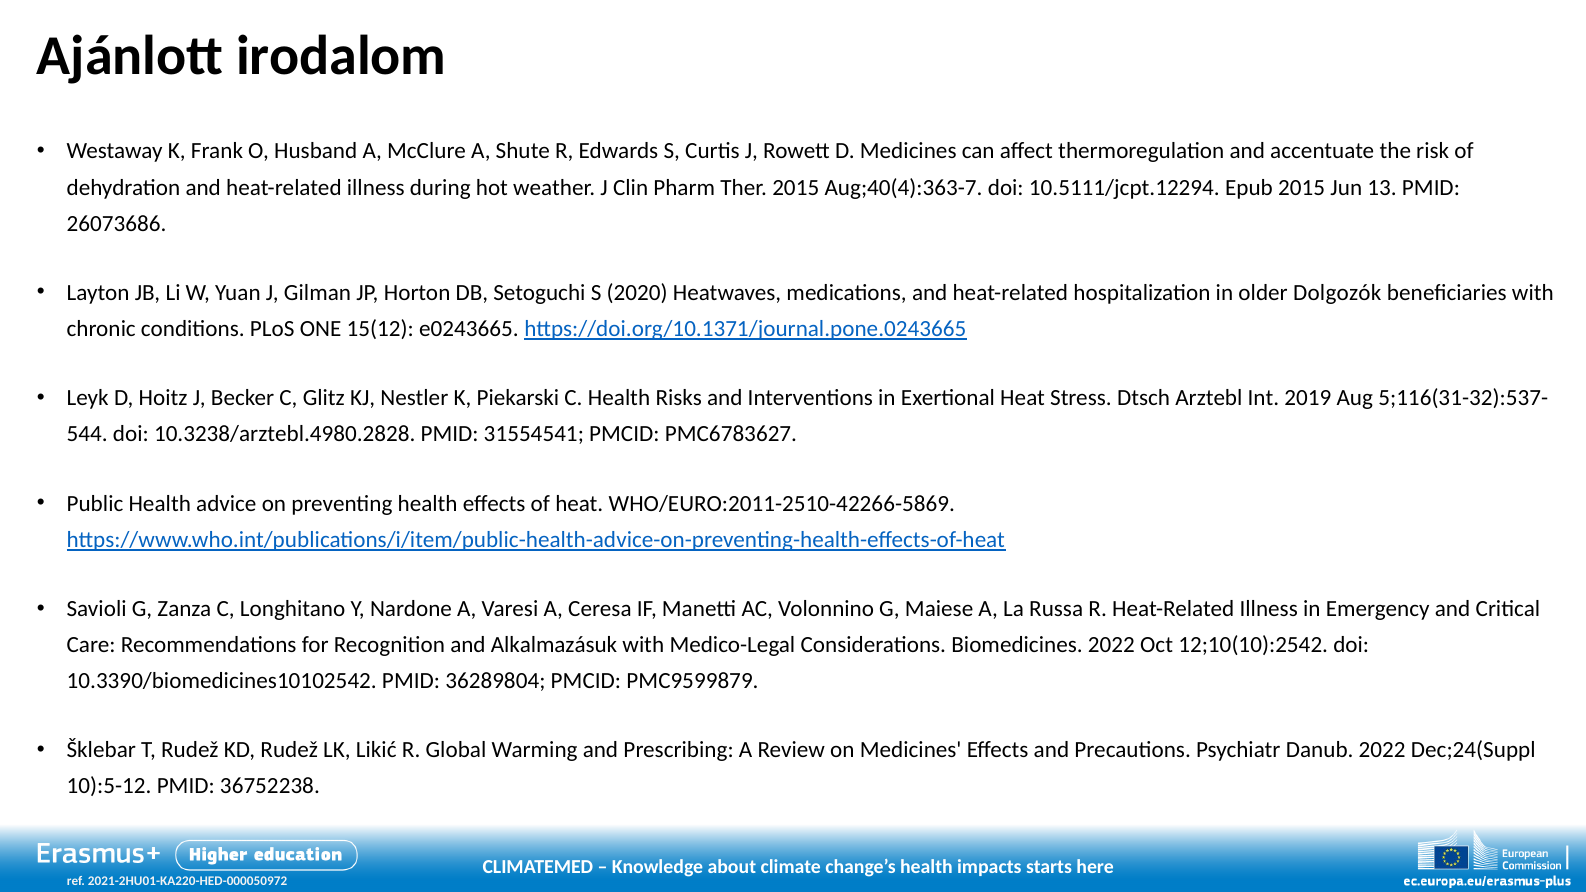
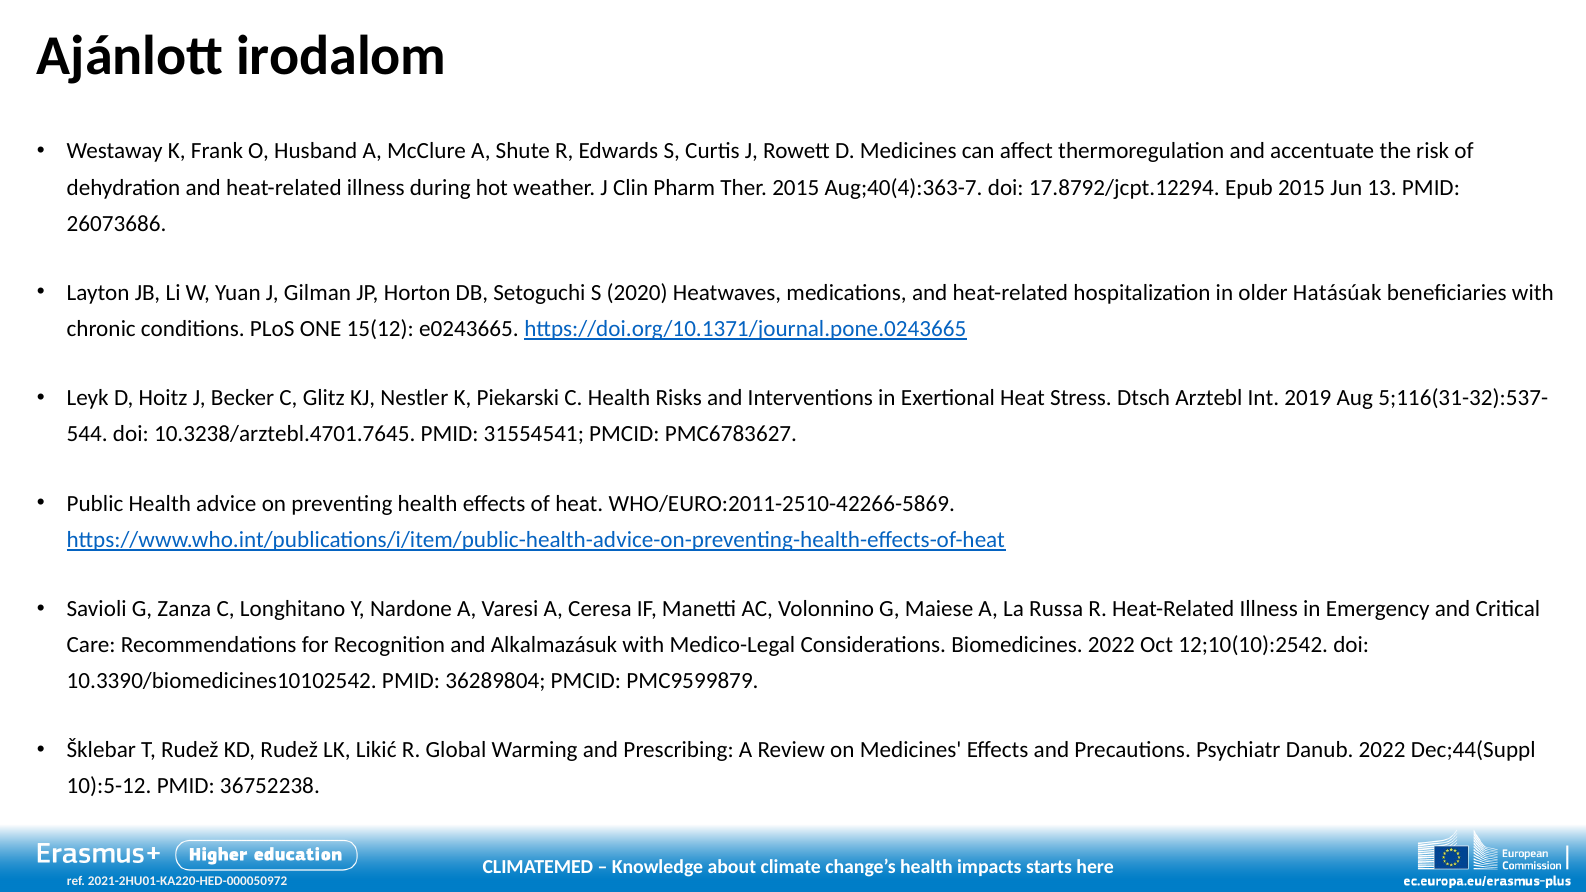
10.5111/jcpt.12294: 10.5111/jcpt.12294 -> 17.8792/jcpt.12294 (1124, 187)
Dolgozók: Dolgozók -> Hatásúak (1337, 293)
10.3238/arztebl.4980.2828: 10.3238/arztebl.4980.2828 -> 10.3238/arztebl.4701.7645 (285, 434)
Dec;24(Suppl: Dec;24(Suppl -> Dec;44(Suppl (1473, 750)
